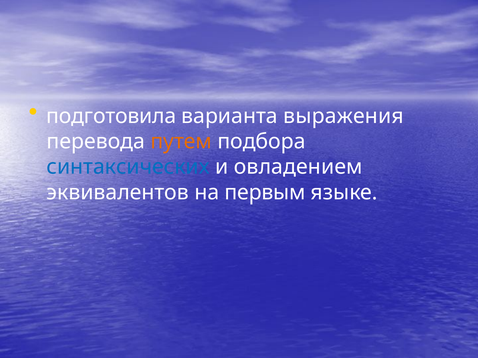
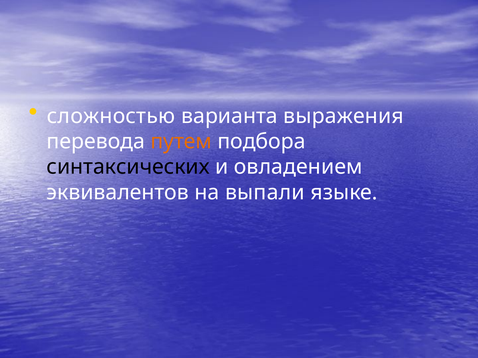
подготовила: подготовила -> сложностью (111, 116)
синтаксических colour: blue -> black (128, 167)
первым: первым -> выпали (265, 193)
